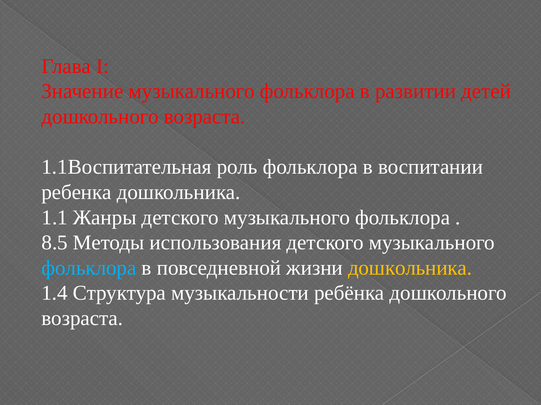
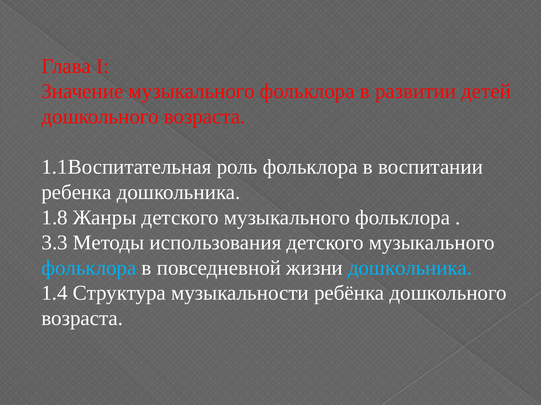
1.1: 1.1 -> 1.8 (55, 218)
8.5: 8.5 -> 3.3 (55, 243)
дошкольника colour: yellow -> light blue (410, 268)
